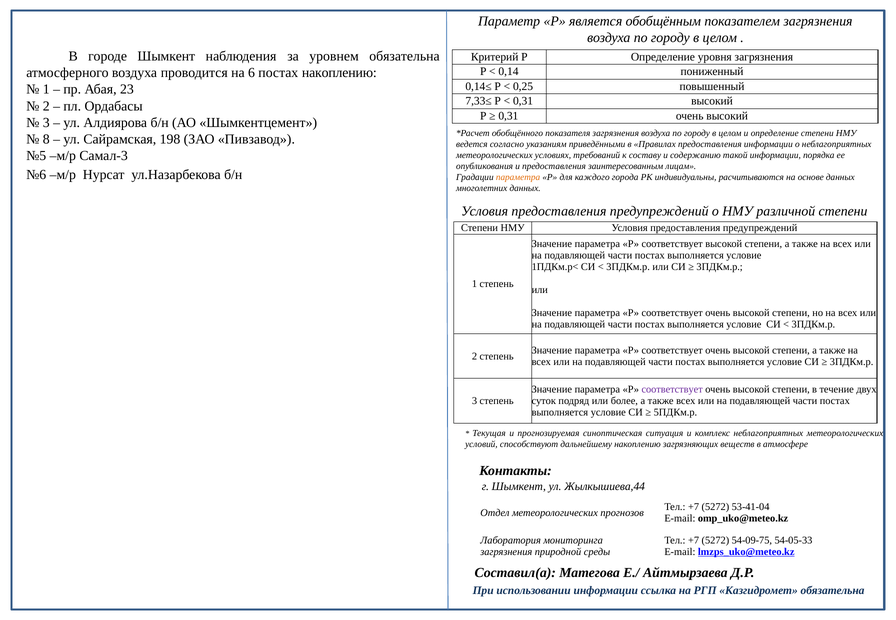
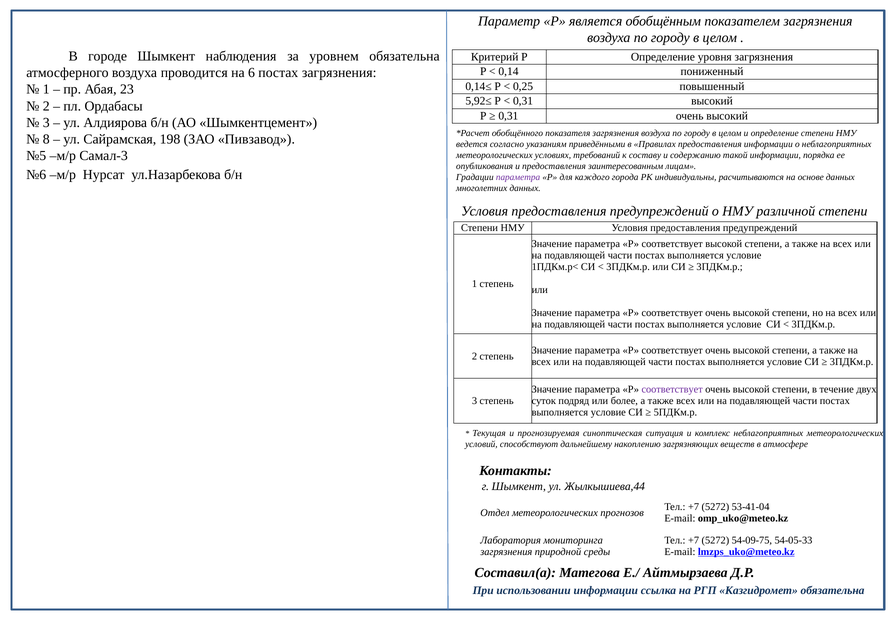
постах накоплению: накоплению -> загрязнения (339, 73)
7,33≤: 7,33≤ -> 5,92≤ (479, 101)
параметра colour: orange -> purple (518, 177)
